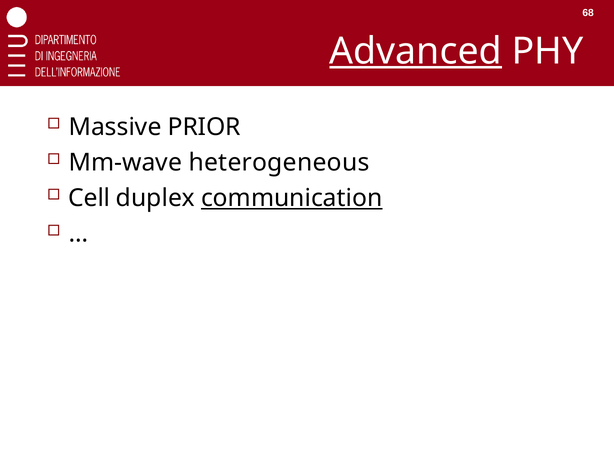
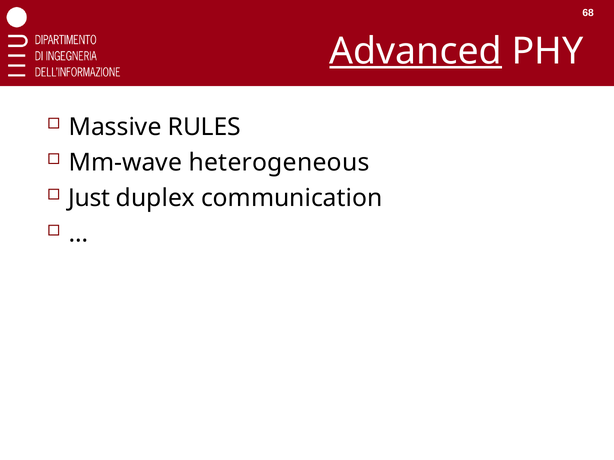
PRIOR: PRIOR -> RULES (204, 127)
Cell: Cell -> Just (89, 198)
communication underline: present -> none (292, 198)
